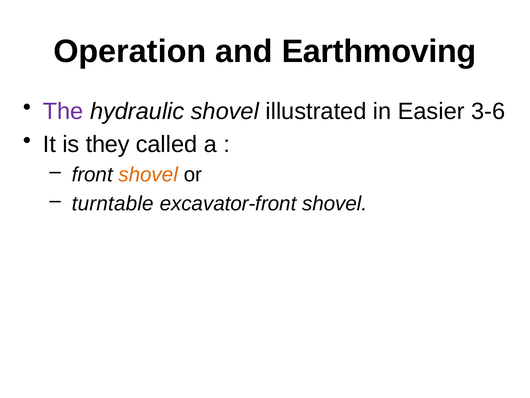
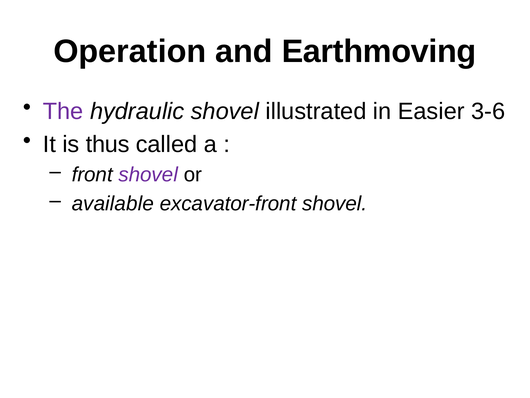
they: they -> thus (108, 144)
shovel colour: orange -> purple (148, 175)
turntable: turntable -> available (113, 203)
